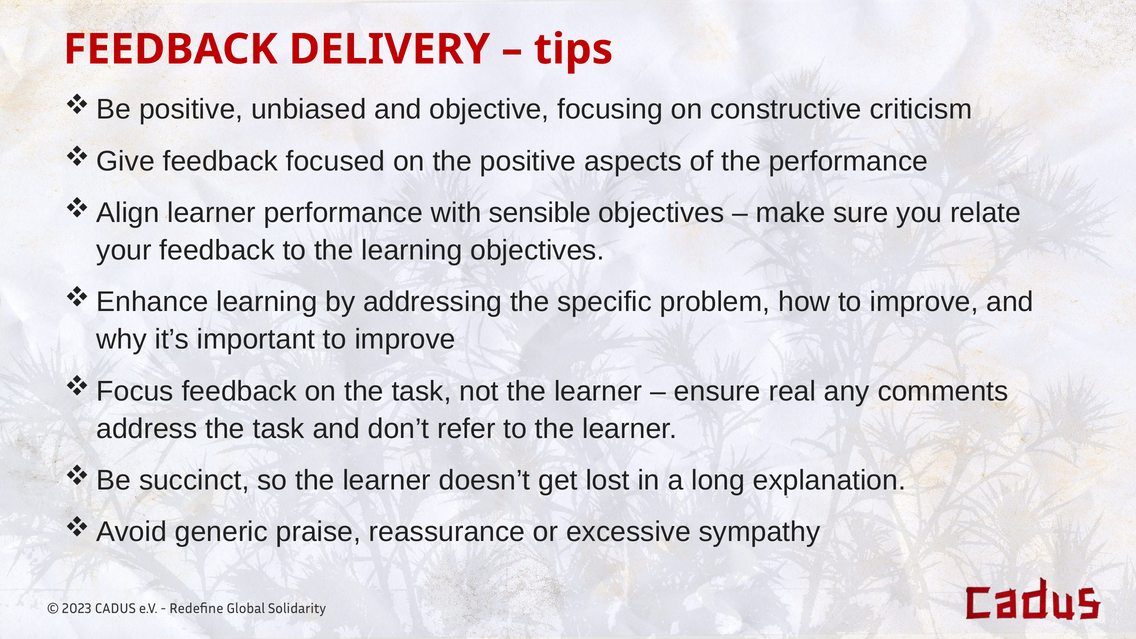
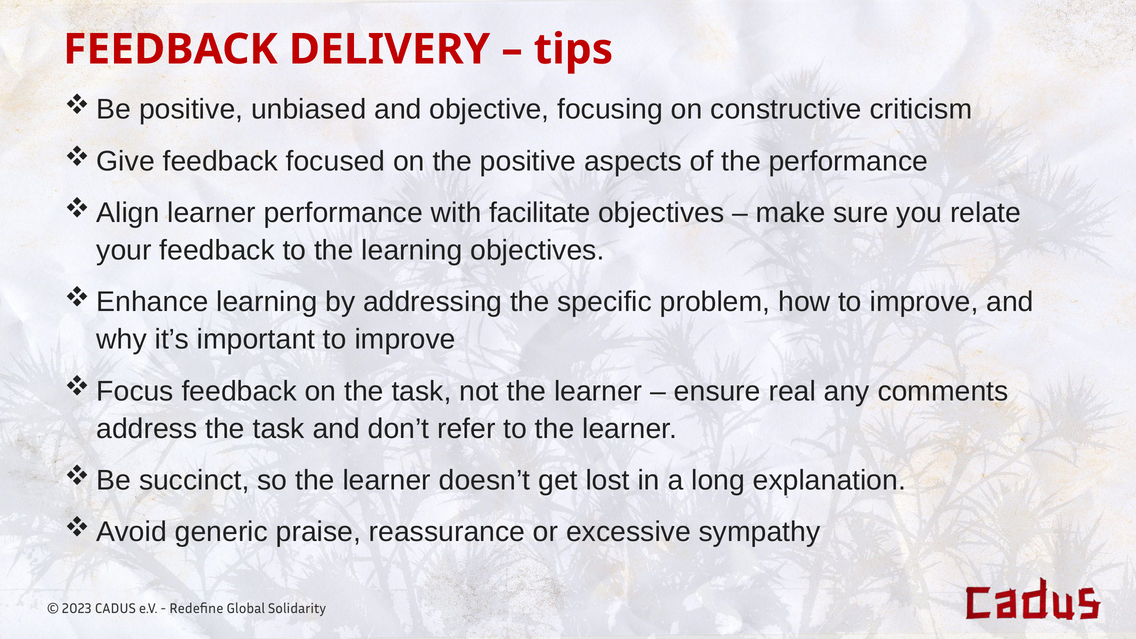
sensible: sensible -> facilitate (540, 213)
